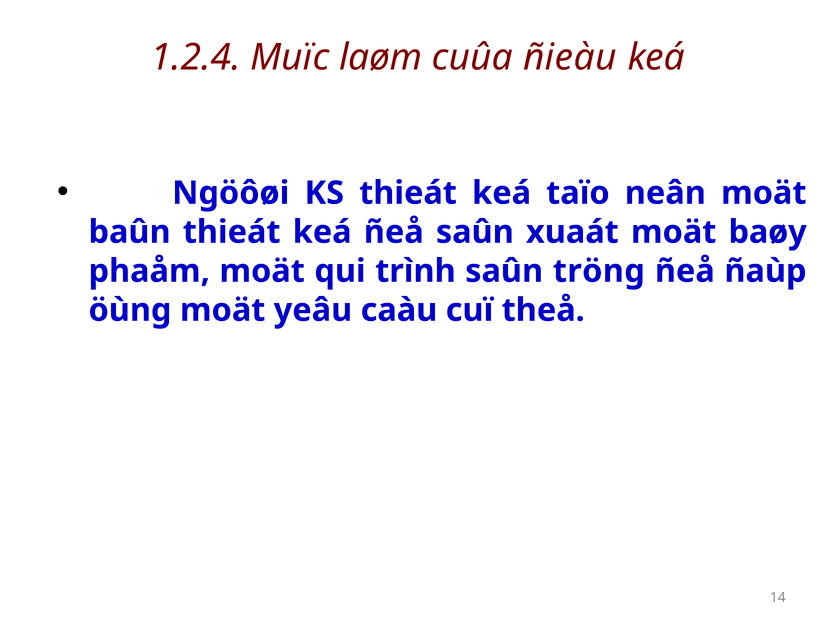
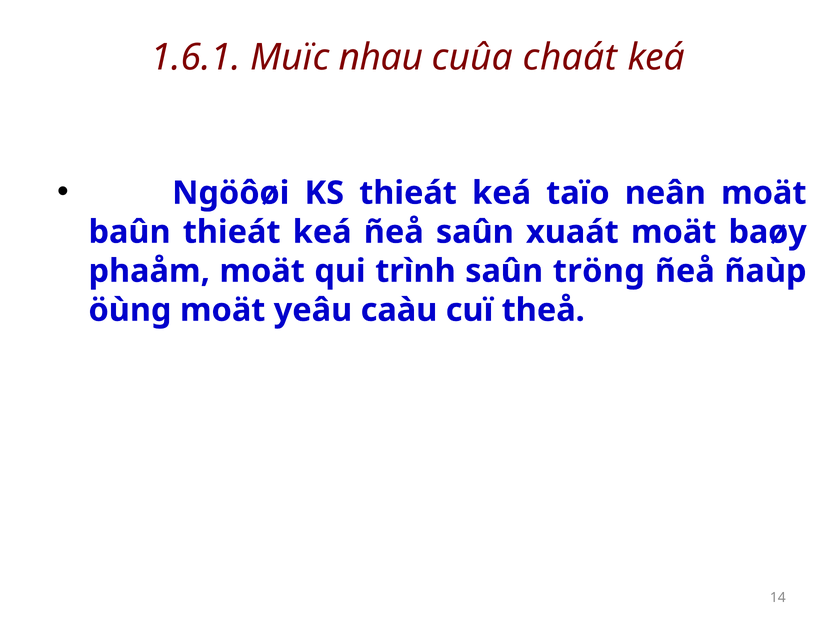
1.2.4: 1.2.4 -> 1.6.1 (196, 58)
laøm: laøm -> nhau (381, 58)
ñieàu: ñieàu -> chaát (570, 58)
